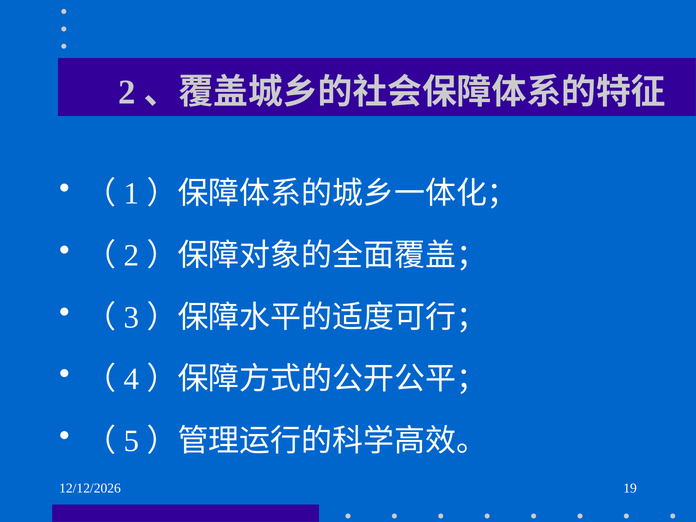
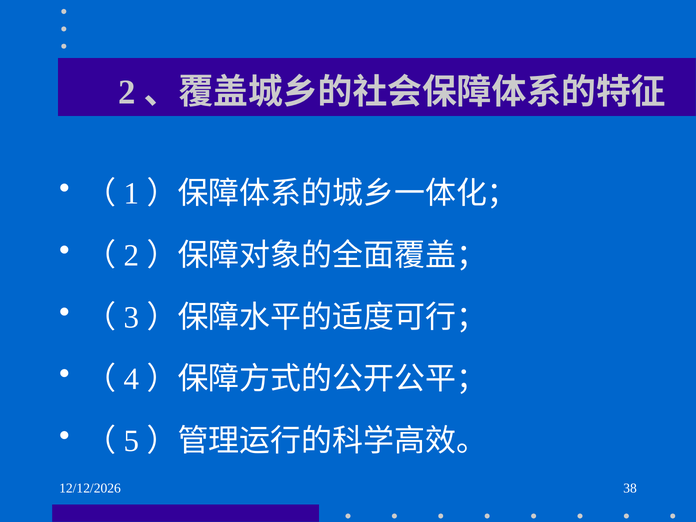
19: 19 -> 38 (630, 488)
